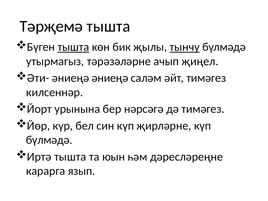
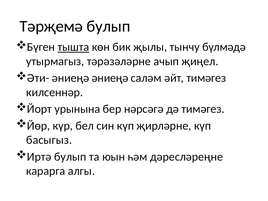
Тәрҗемә тышта: тышта -> булып (108, 26)
тынчу underline: present -> none (185, 47)
бүлмәдә: бүлмәдә -> басыгыз (49, 140)
Иртә тышта: тышта -> булып (70, 157)
язып: язып -> алгы (81, 171)
